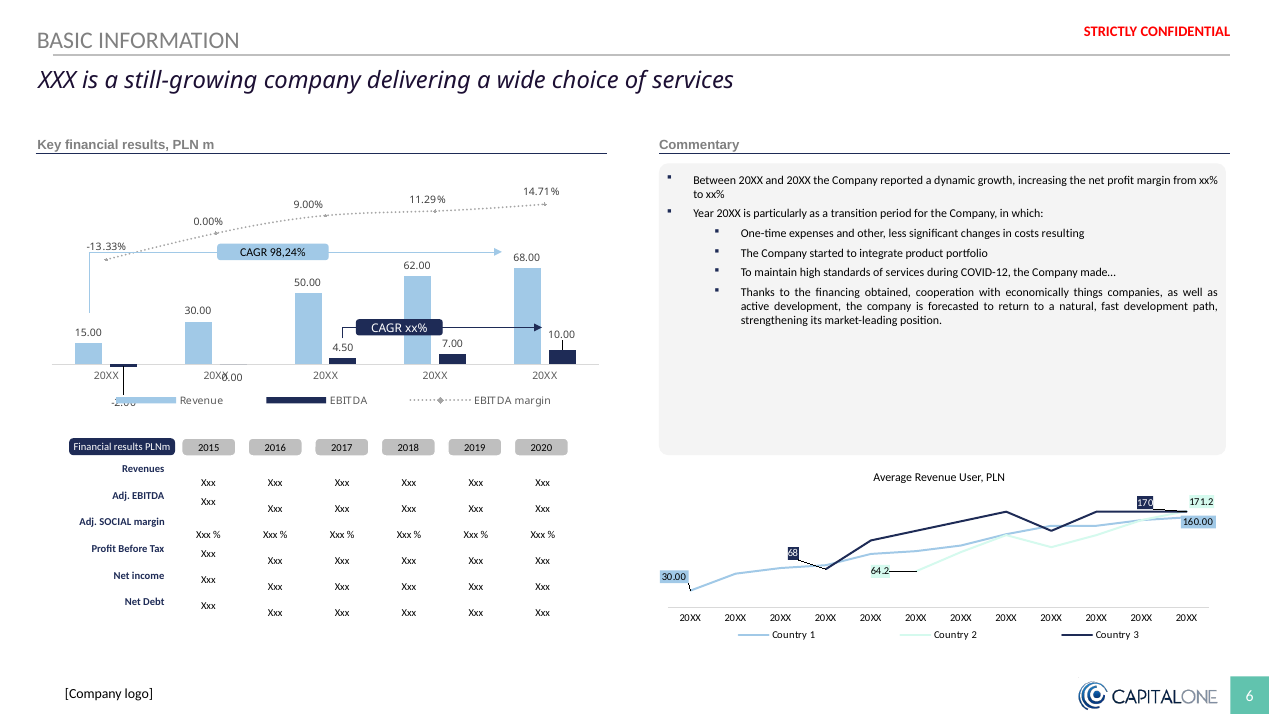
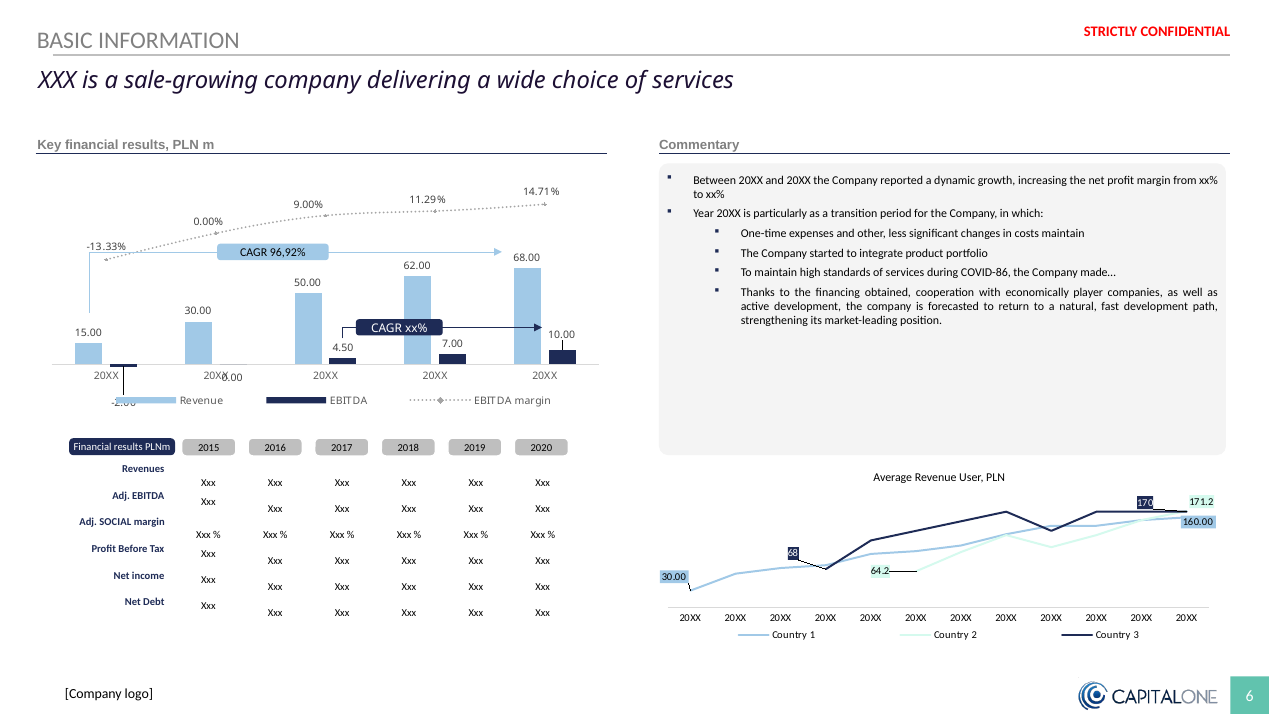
still-growing: still-growing -> sale-growing (191, 80)
costs resulting: resulting -> maintain (1063, 234)
98,24%: 98,24% -> 96,92% (288, 253)
COVID-12: COVID-12 -> COVID-86 (986, 273)
things: things -> player (1088, 292)
